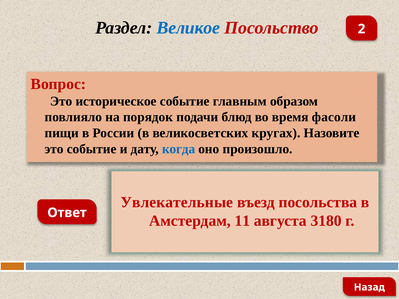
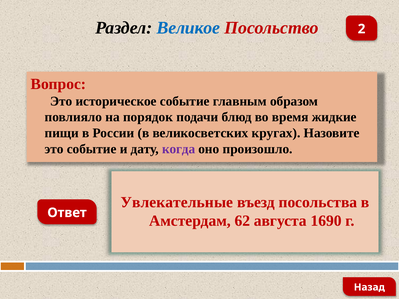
фасоли: фасоли -> жидкие (334, 117)
когда colour: blue -> purple (179, 149)
11: 11 -> 62 (242, 221)
3180: 3180 -> 1690 (326, 221)
